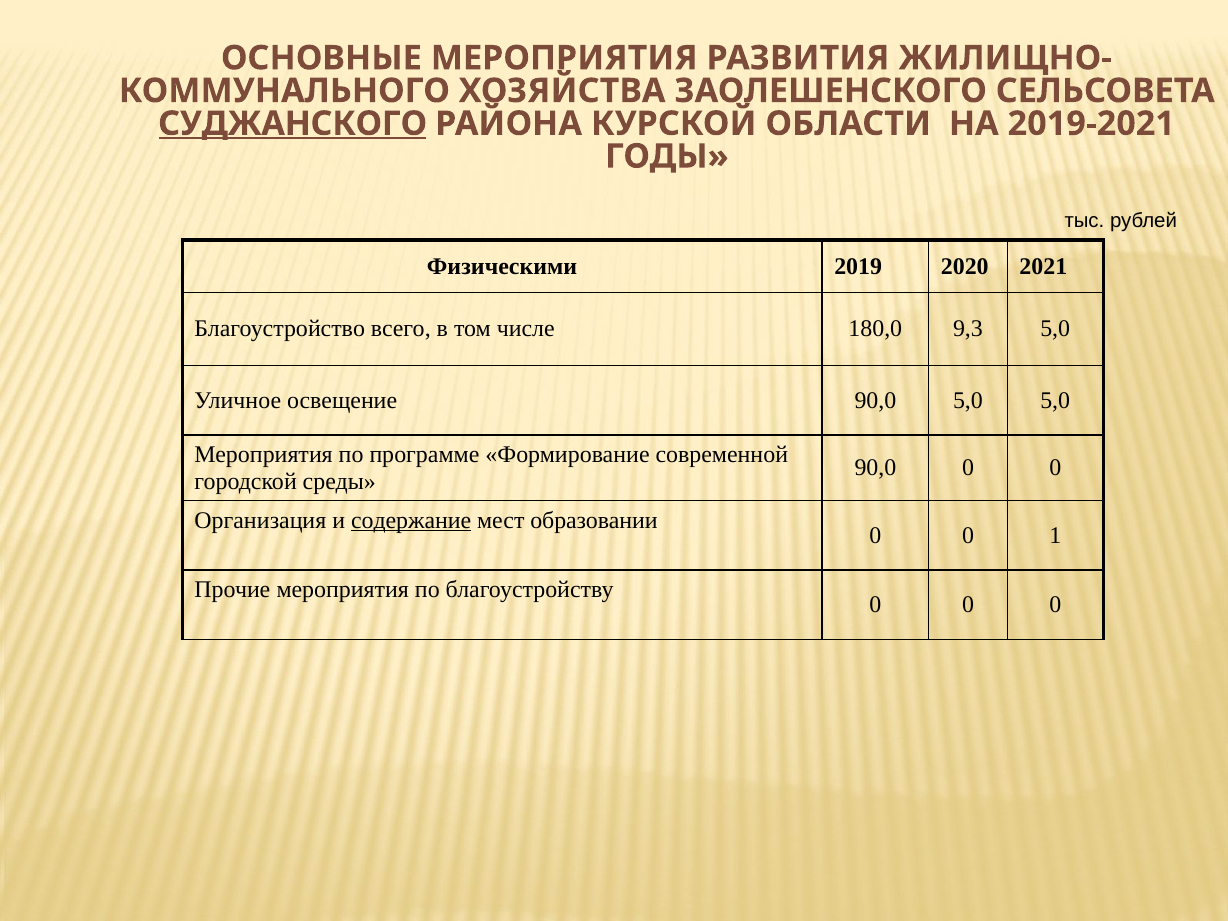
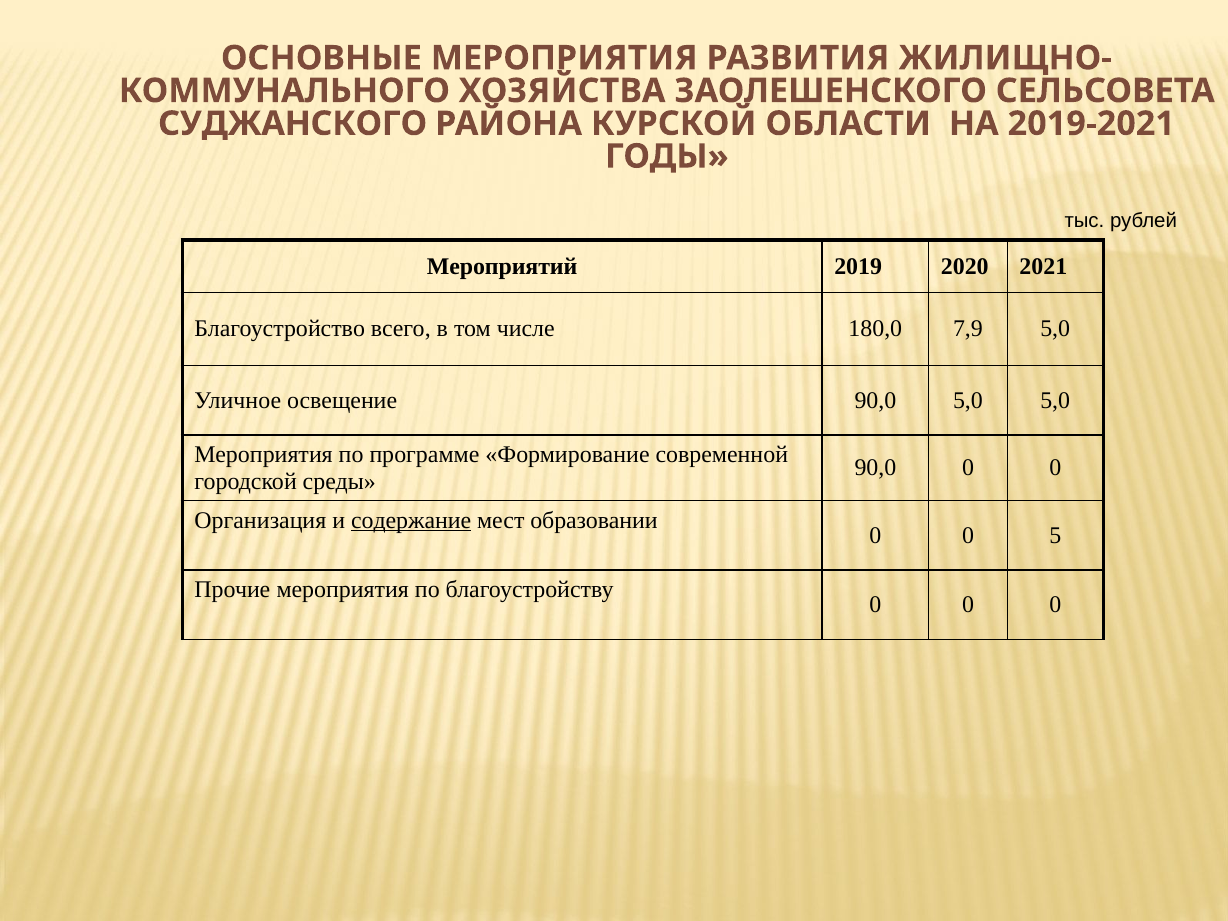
СУДЖАНСКОГО underline: present -> none (293, 124)
Физическими: Физическими -> Мероприятий (502, 266)
9,3: 9,3 -> 7,9 (968, 329)
1: 1 -> 5 (1055, 536)
